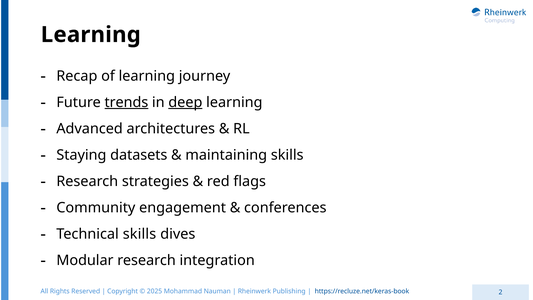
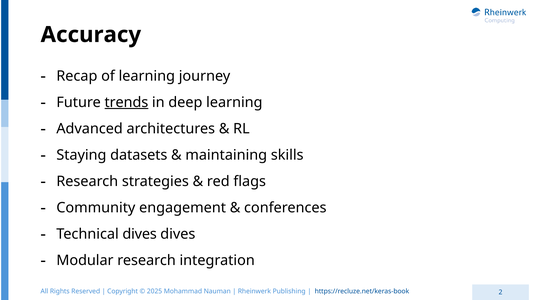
Learning: Learning -> Accuracy (91, 35)
deep underline: present -> none (185, 102)
Technical skills: skills -> dives (140, 234)
